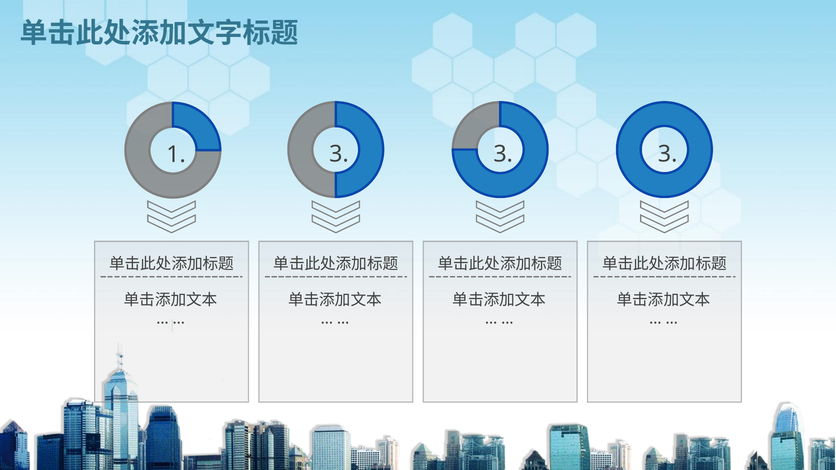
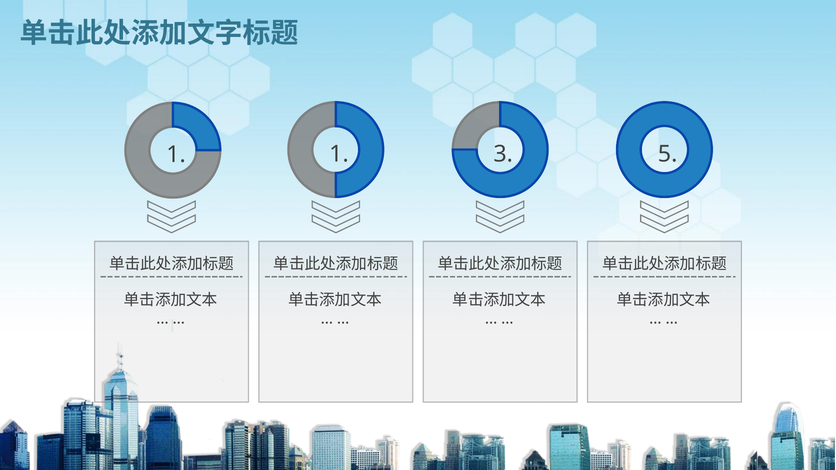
1 3: 3 -> 1 (339, 154)
3: 3 -> 5 (668, 154)
